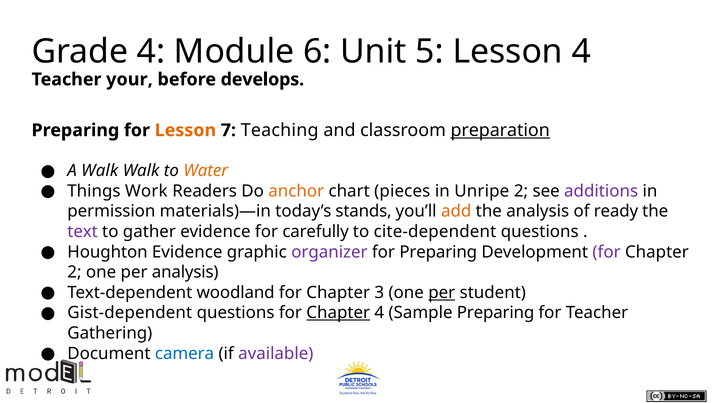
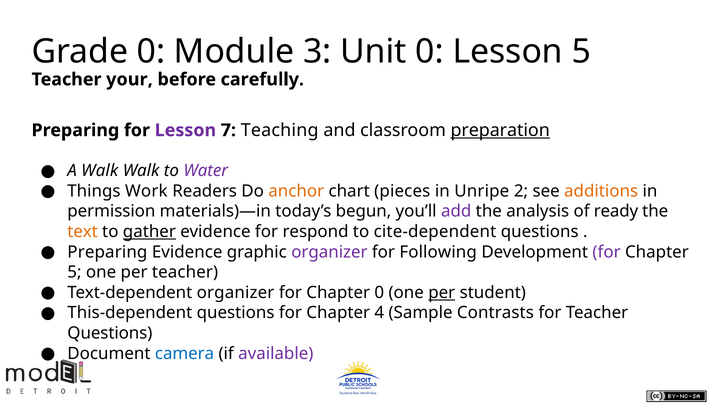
Grade 4: 4 -> 0 (151, 51)
6: 6 -> 3 (317, 51)
Unit 5: 5 -> 0 (430, 51)
Lesson 4: 4 -> 5 (581, 51)
develops: develops -> carefully (262, 79)
Lesson colour: orange -> purple (185, 130)
Water colour: orange -> purple (206, 171)
additions colour: purple -> orange (601, 191)
stands: stands -> begun (363, 211)
add colour: orange -> purple (456, 211)
text colour: purple -> orange (83, 232)
gather underline: none -> present (149, 232)
carefully: carefully -> respond (316, 232)
Houghton: Houghton -> Preparing (107, 252)
for Preparing: Preparing -> Following (438, 252)
2: 2 -> 5 (74, 272)
per analysis: analysis -> teacher (185, 272)
Text-dependent woodland: woodland -> organizer (236, 292)
Chapter 3: 3 -> 0 (379, 292)
Gist-dependent: Gist-dependent -> This-dependent (130, 313)
Chapter underline: present -> none (338, 313)
Sample Preparing: Preparing -> Contrasts (495, 313)
Gathering: Gathering -> Questions (110, 333)
